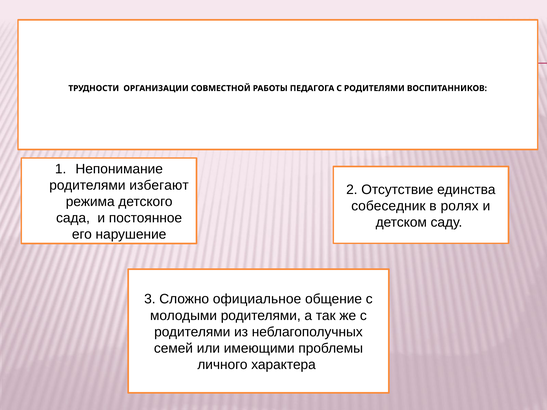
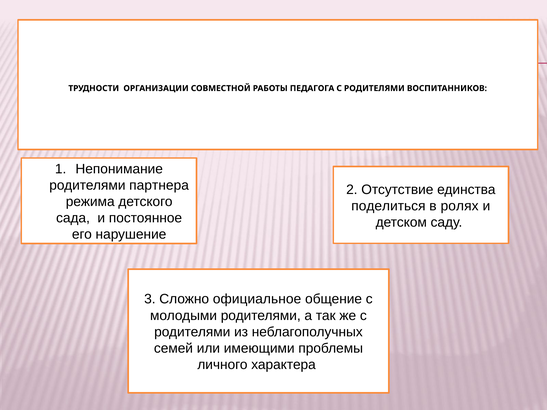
избегают: избегают -> партнера (159, 185)
собеседник: собеседник -> поделиться (388, 206)
